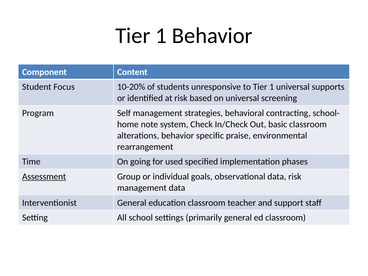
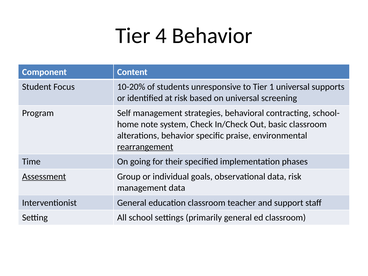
1: 1 -> 4 (161, 36)
rearrangement underline: none -> present (145, 147)
used: used -> their (174, 162)
